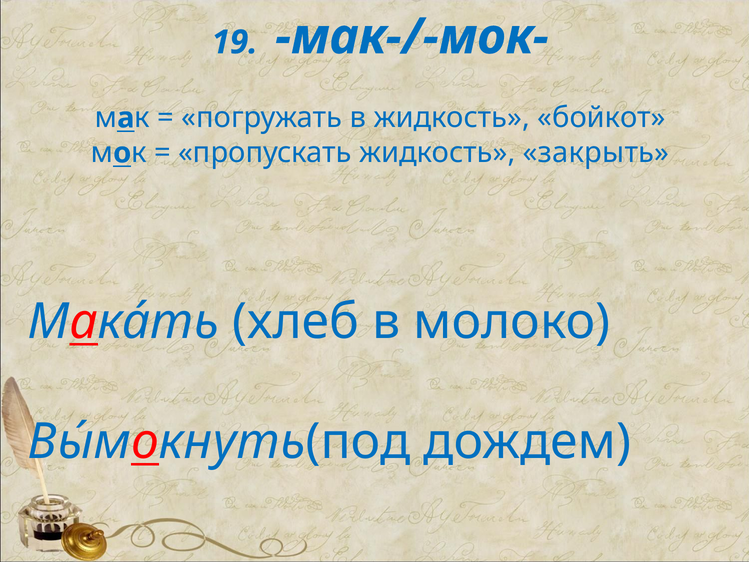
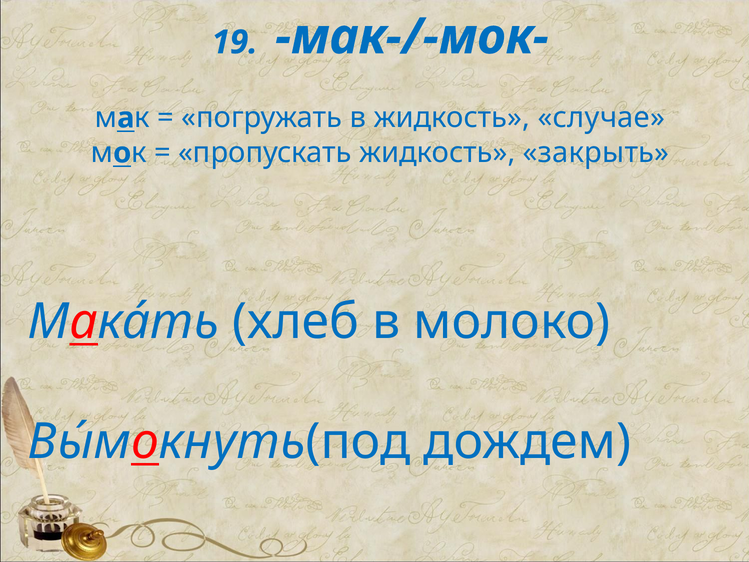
бойкот: бойкот -> случае (601, 118)
